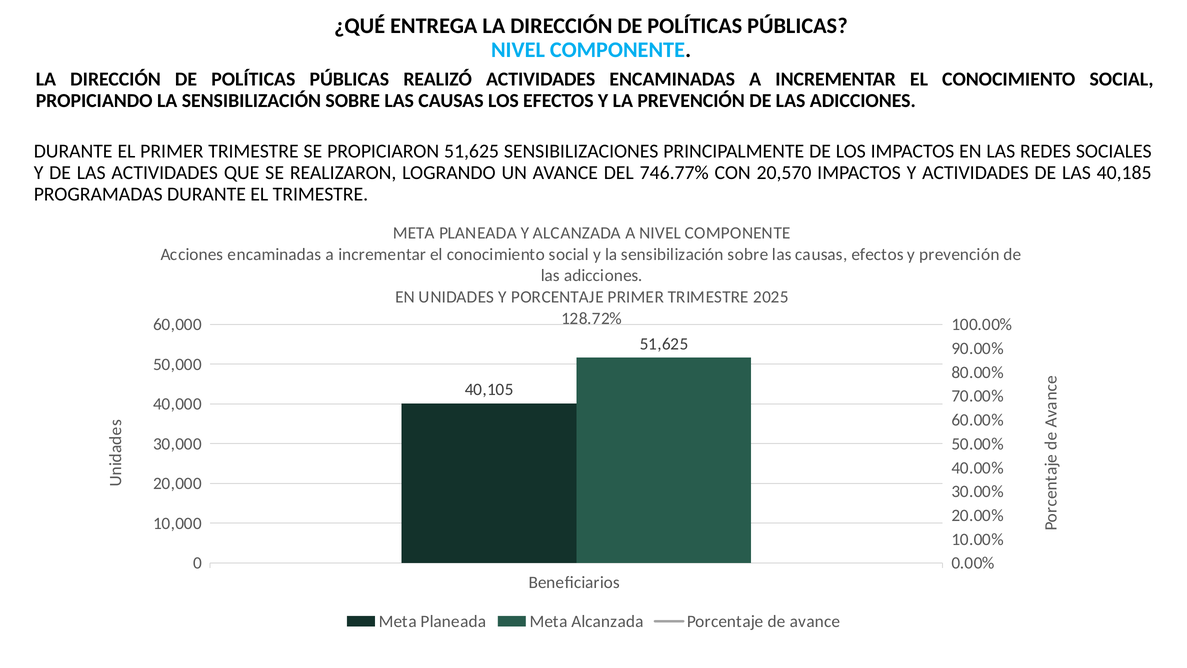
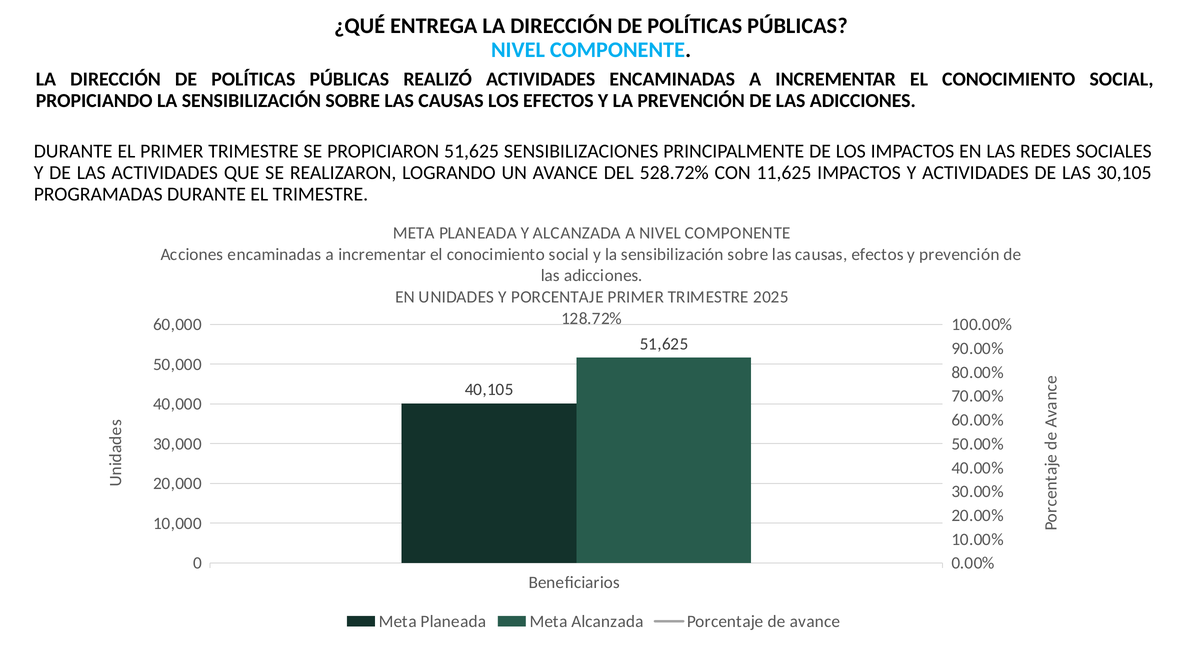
746.77%: 746.77% -> 528.72% (674, 173)
20,570: 20,570 -> 11,625 (784, 173)
40,185: 40,185 -> 30,105 (1124, 173)
